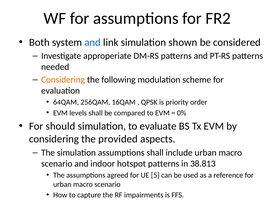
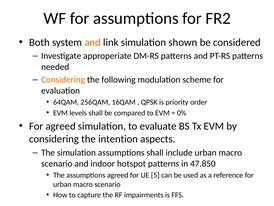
and colour: blue -> orange (93, 42)
For should: should -> agreed (61, 126)
provided: provided -> intention (118, 139)
38.813: 38.813 -> 47.850 (203, 163)
